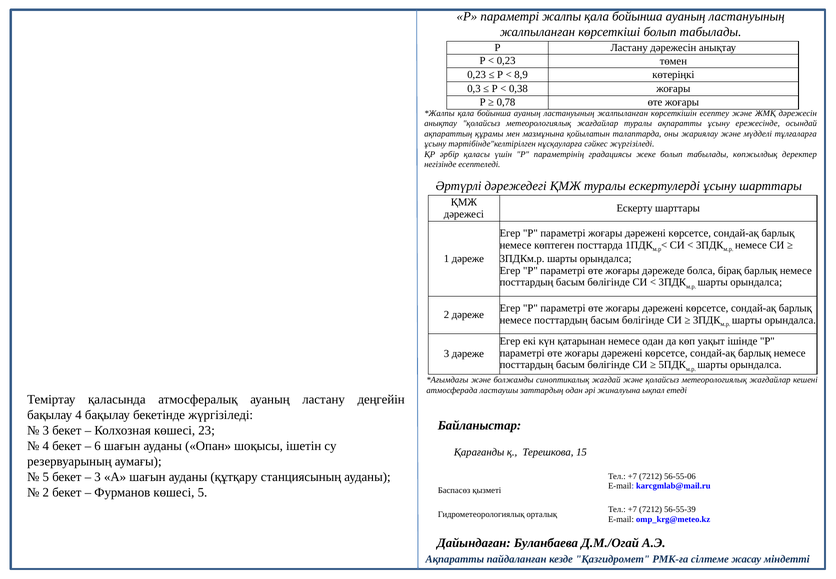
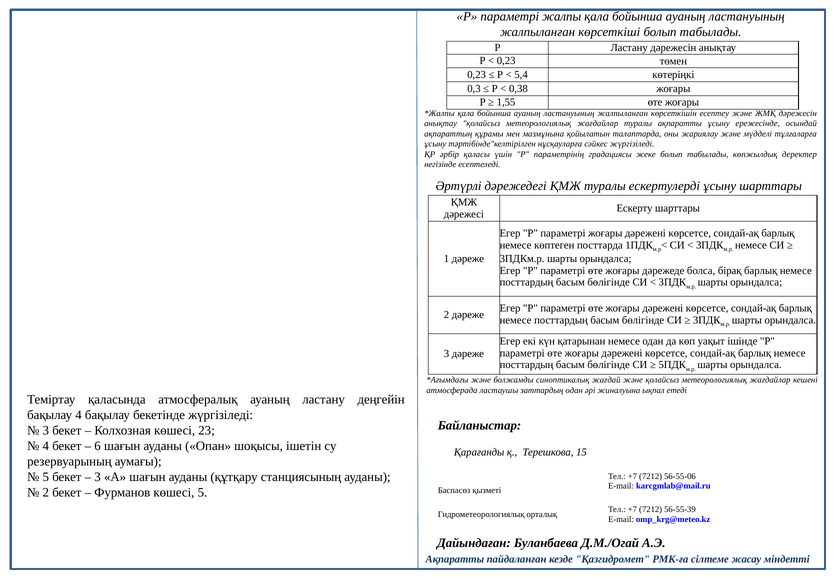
8,9: 8,9 -> 5,4 (521, 75)
0,78: 0,78 -> 1,55 (506, 102)
